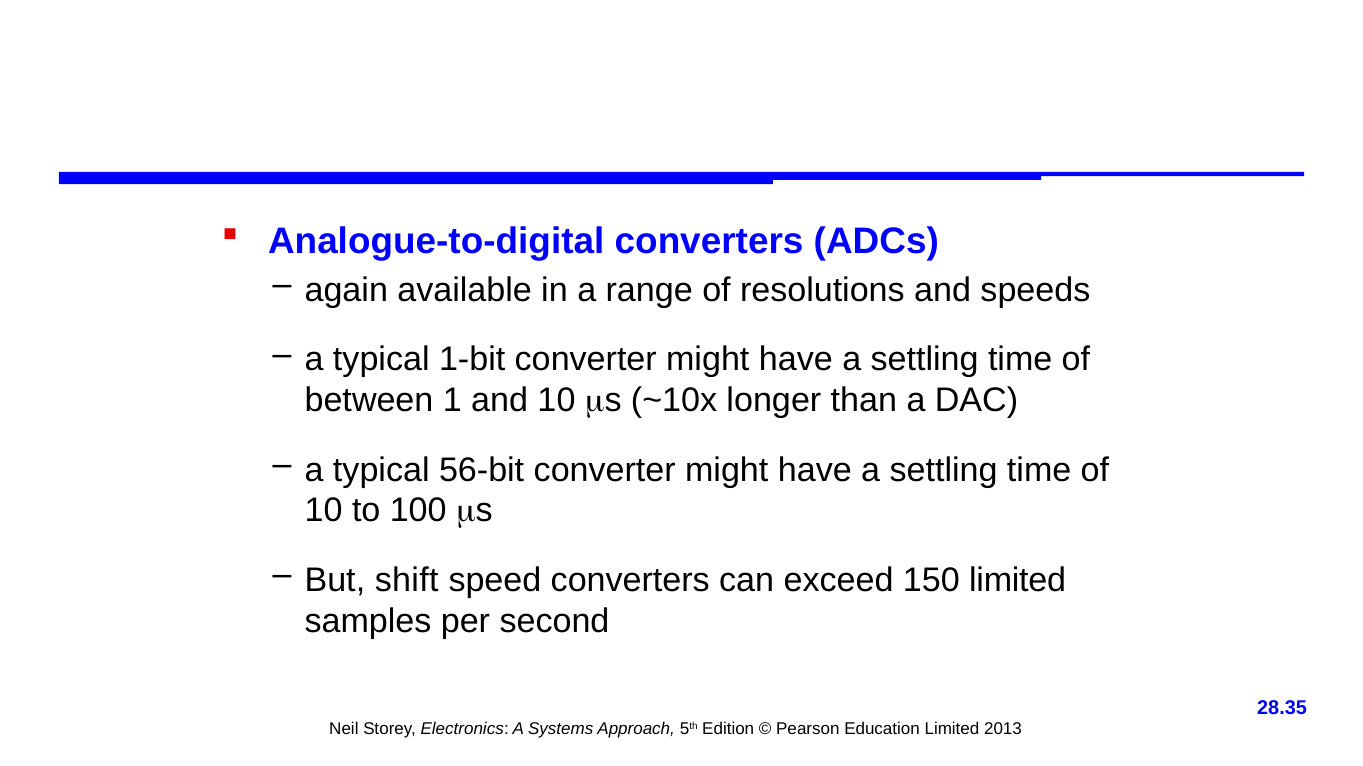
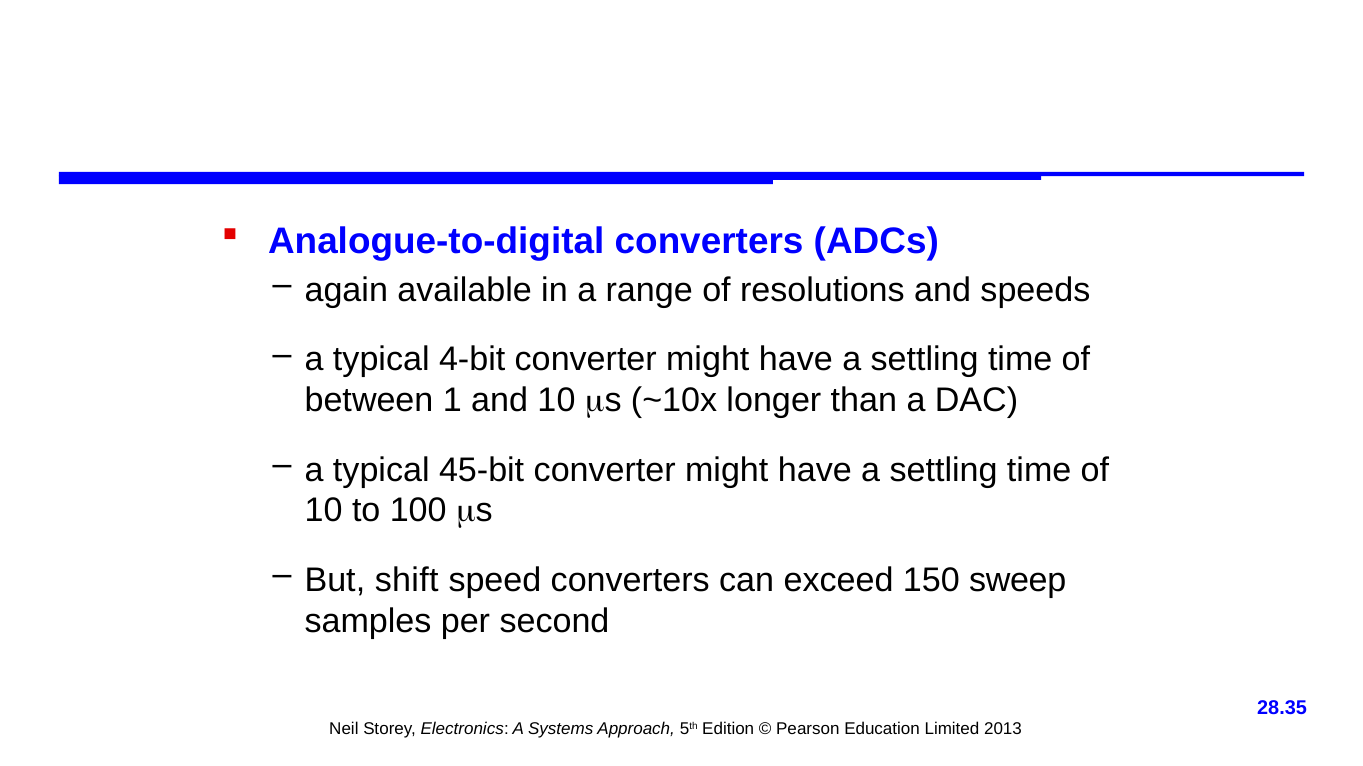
1-bit: 1-bit -> 4-bit (472, 360)
56-bit: 56-bit -> 45-bit (482, 470)
150 limited: limited -> sweep (1018, 581)
